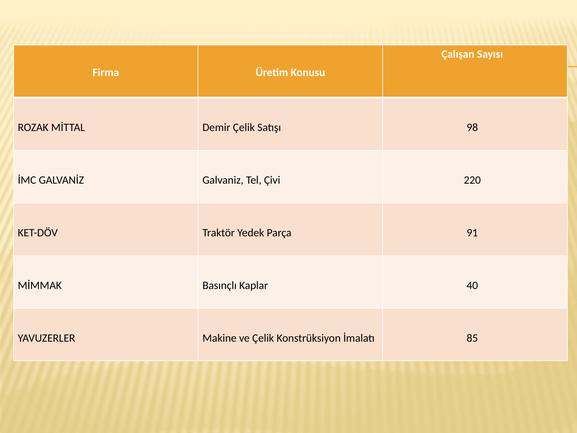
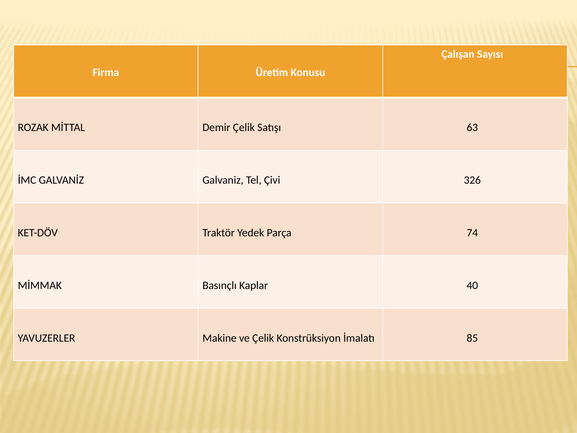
98: 98 -> 63 (472, 128)
220: 220 -> 326 (472, 180)
91: 91 -> 74 (472, 233)
